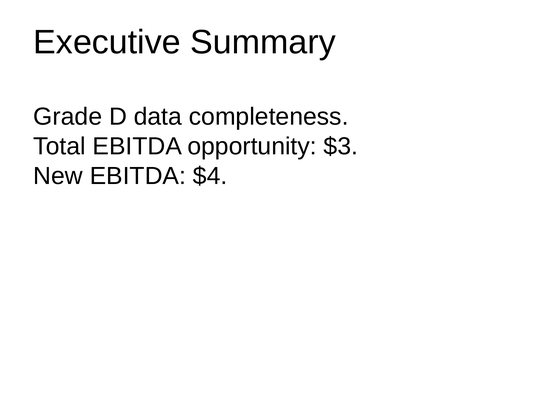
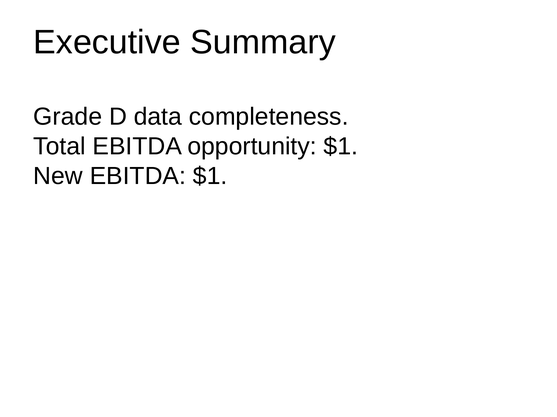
opportunity $3: $3 -> $1 (341, 147)
EBITDA $4: $4 -> $1 (210, 176)
